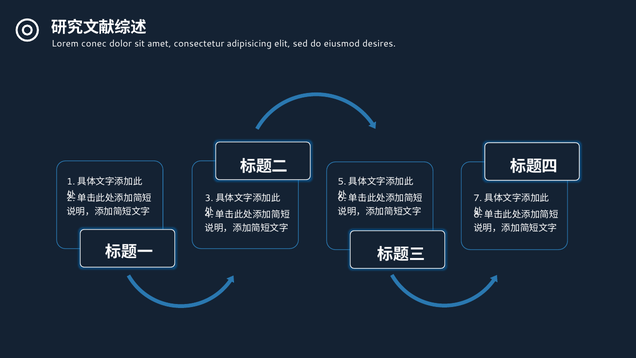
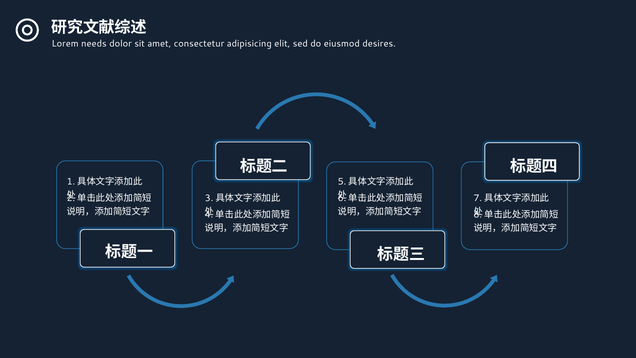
conec: conec -> needs (94, 44)
